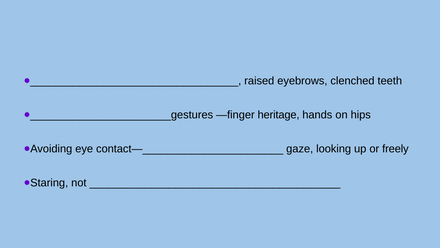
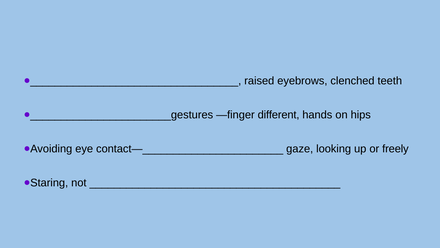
heritage: heritage -> different (279, 115)
